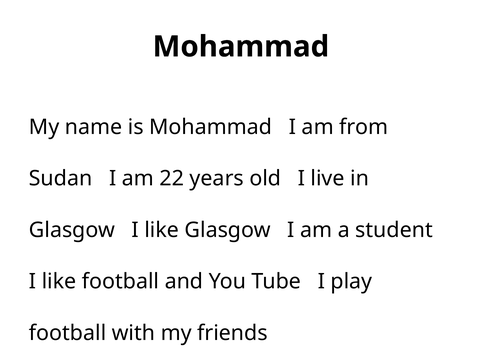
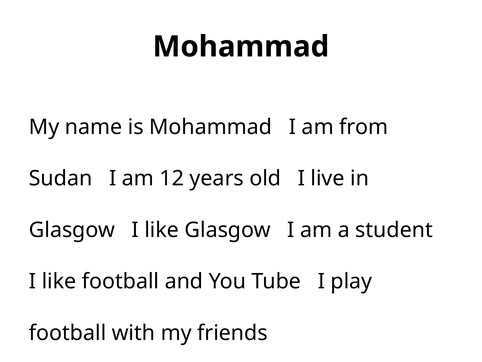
22: 22 -> 12 (172, 178)
